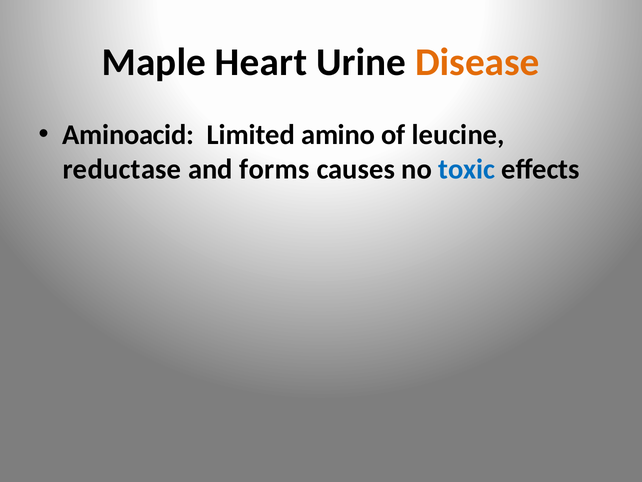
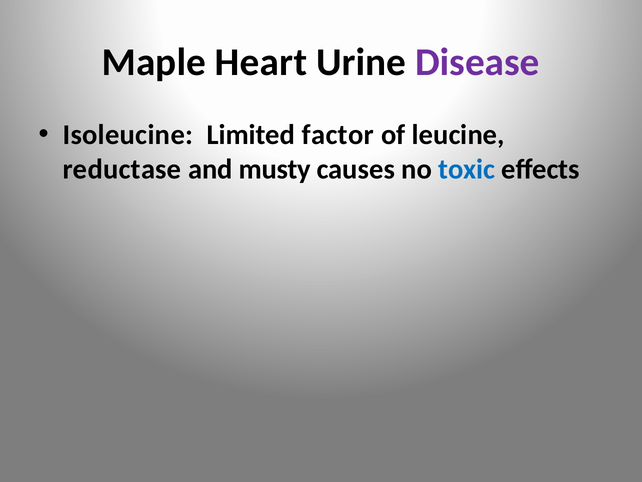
Disease colour: orange -> purple (477, 62)
Aminoacid: Aminoacid -> Isoleucine (128, 135)
amino: amino -> factor (338, 135)
forms: forms -> musty (275, 169)
